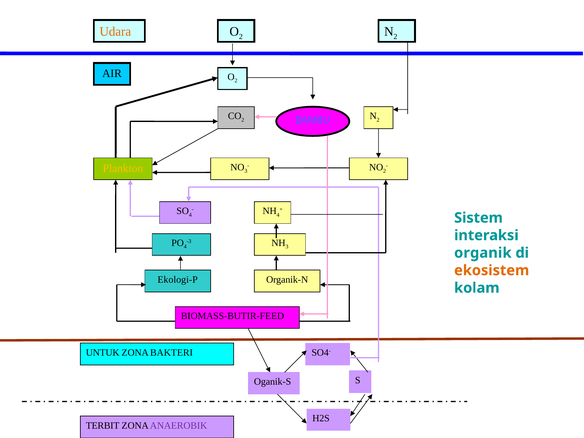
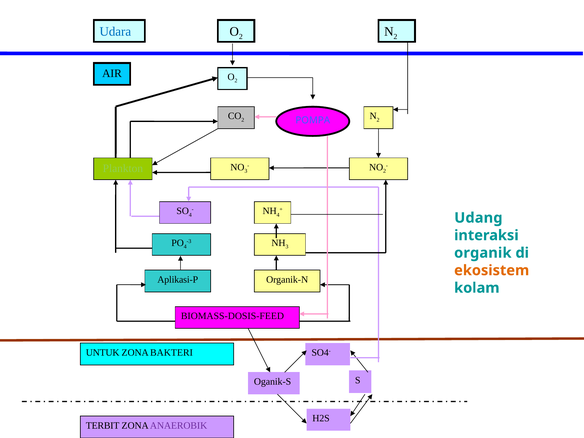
Udara colour: orange -> blue (115, 32)
BAMBU: BAMBU -> POMPA (313, 120)
Plankton colour: yellow -> light green (123, 168)
Sistem: Sistem -> Udang (478, 218)
Ekologi-P: Ekologi-P -> Aplikasi-P (178, 279)
BIOMASS-BUTIR-FEED: BIOMASS-BUTIR-FEED -> BIOMASS-DOSIS-FEED (232, 316)
